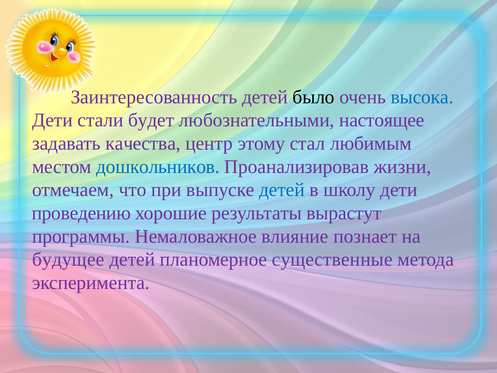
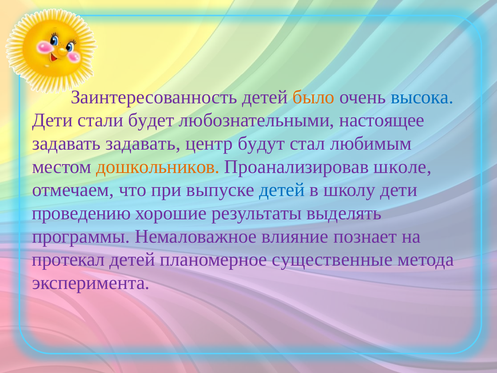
было colour: black -> orange (314, 97)
задавать качества: качества -> задавать (143, 143)
этому: этому -> будут (261, 143)
дошкольников colour: blue -> orange (158, 167)
жизни: жизни -> школе (403, 167)
вырастут: вырастут -> выделять (344, 213)
будущее: будущее -> протекал (68, 259)
